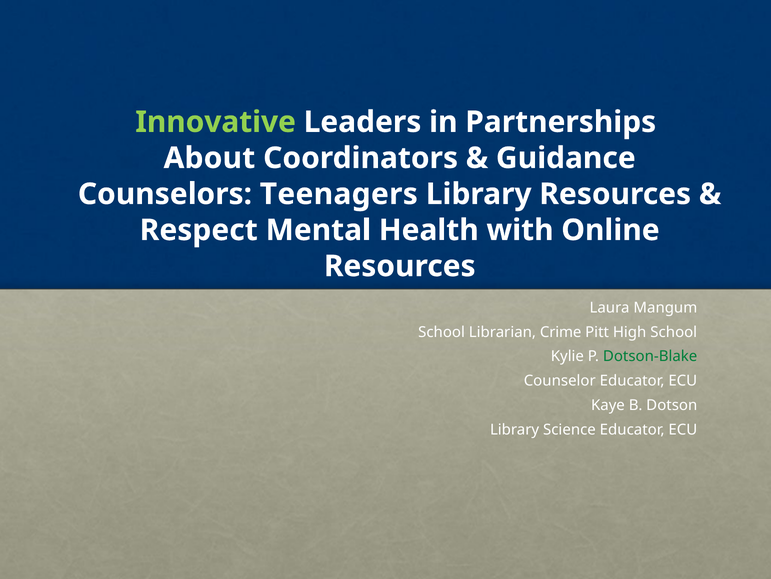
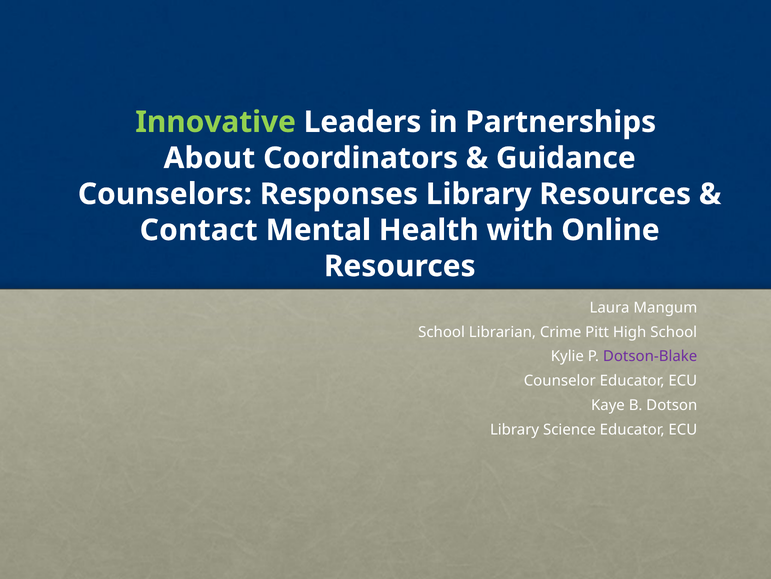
Teenagers: Teenagers -> Responses (339, 194)
Respect: Respect -> Contact (199, 230)
Dotson-Blake colour: green -> purple (650, 356)
